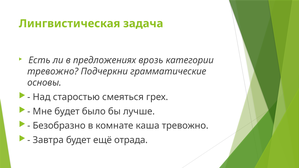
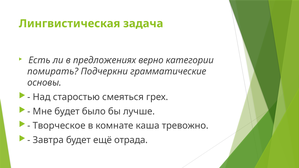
врозь: врозь -> верно (151, 60)
тревожно: тревожно -> помирать (53, 72)
Безобразно: Безобразно -> Творческое (59, 126)
